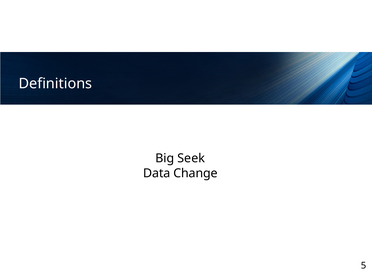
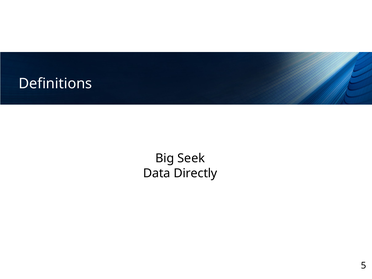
Change: Change -> Directly (195, 173)
